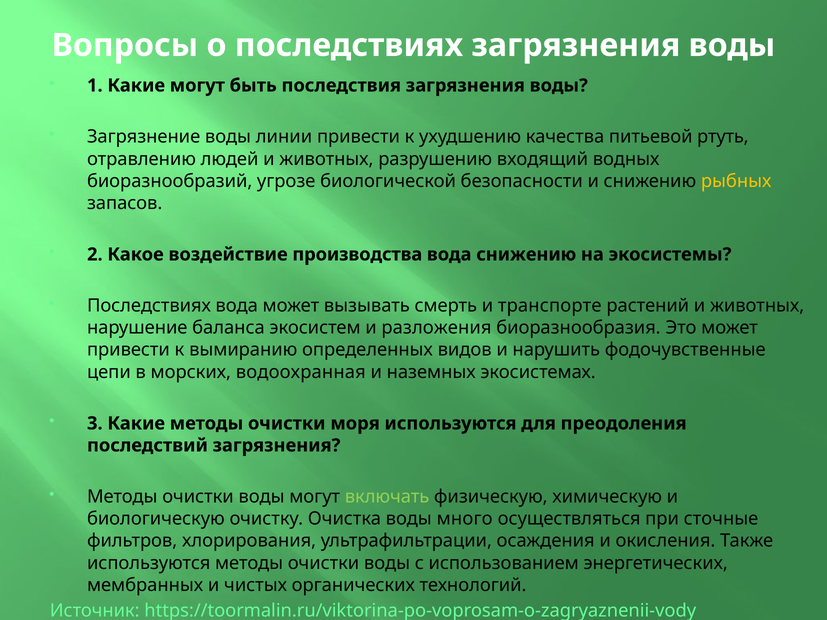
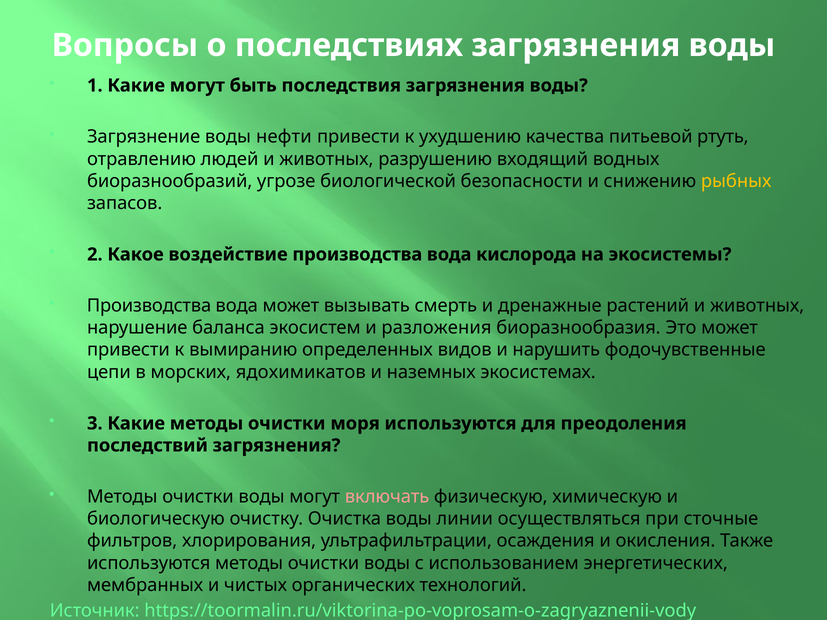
линии: линии -> нефти (284, 137)
вода снижению: снижению -> кислорода (526, 255)
Последствиях: Последствиях -> Производства (149, 306)
транспорте: транспорте -> дренажные (550, 306)
водоохранная: водоохранная -> ядохимикатов (301, 372)
включать colour: light green -> pink (387, 497)
много: много -> линии (465, 519)
